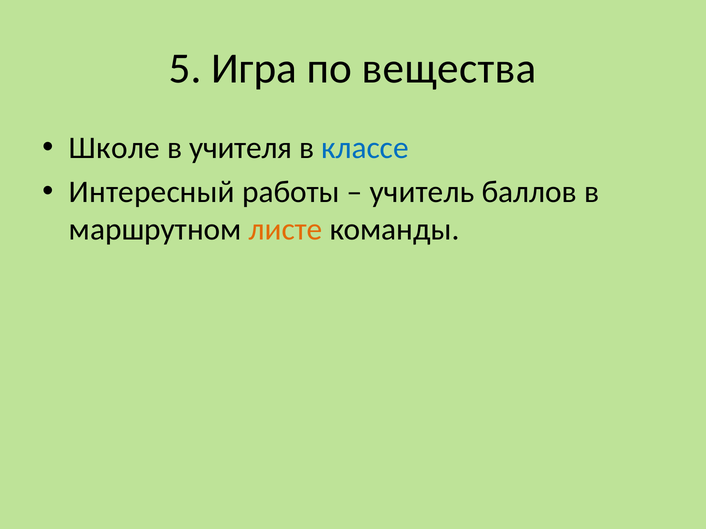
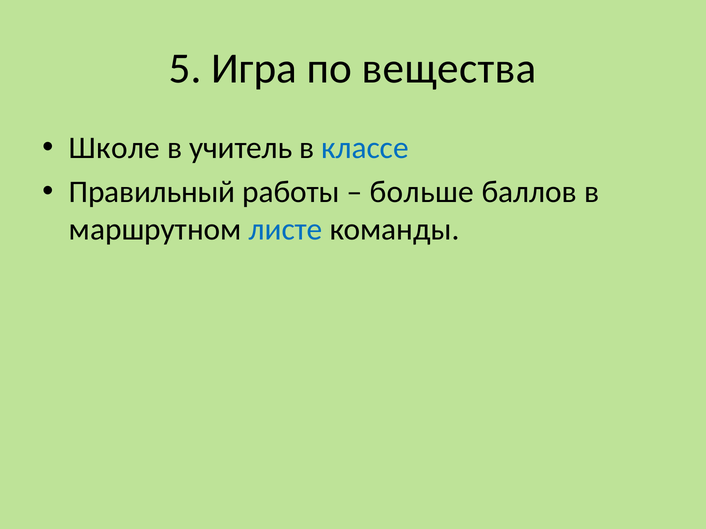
учителя: учителя -> учитель (241, 148)
Интересный: Интересный -> Правильный (152, 192)
учитель: учитель -> больше (422, 192)
листе colour: orange -> blue (286, 230)
